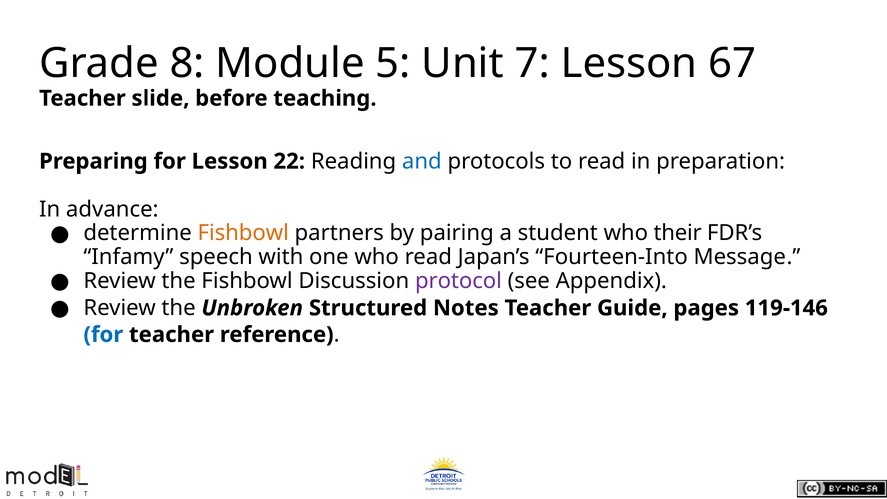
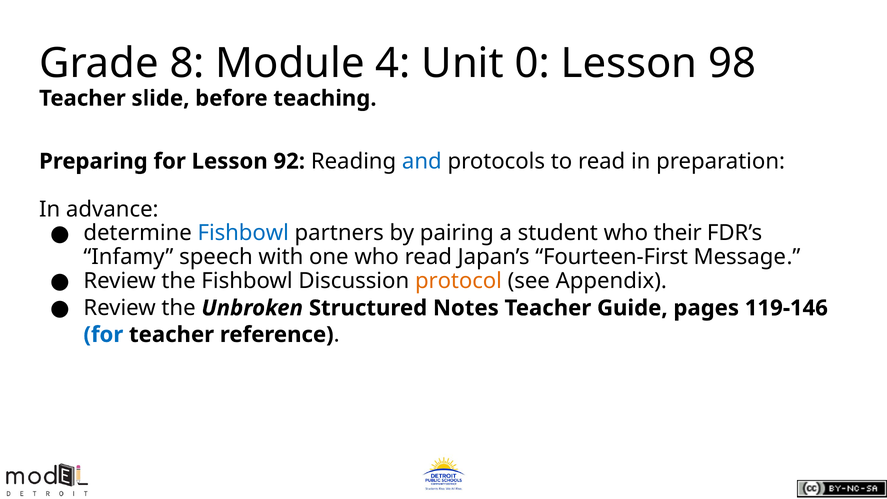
5: 5 -> 4 (393, 64)
7: 7 -> 0 (532, 64)
67: 67 -> 98 (732, 64)
22: 22 -> 92 (289, 161)
Fishbowl colour: orange -> blue (243, 233)
Fourteen-Into: Fourteen-Into -> Fourteen-First (612, 257)
protocol colour: purple -> orange (458, 281)
